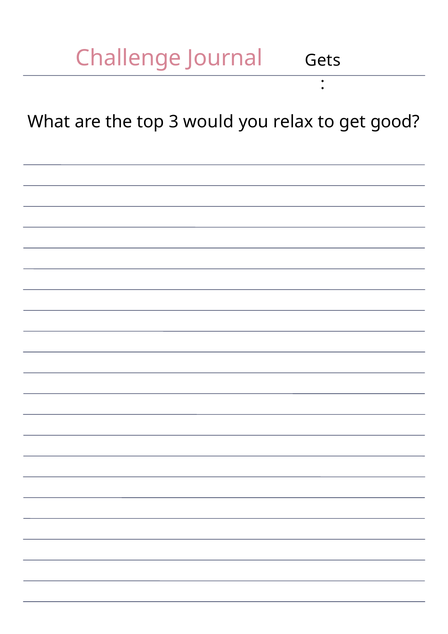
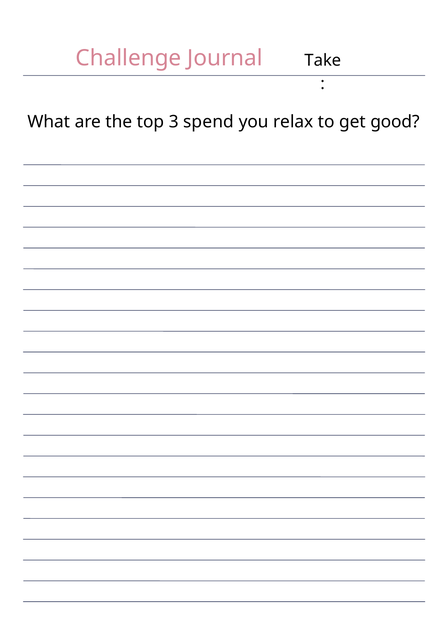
Gets: Gets -> Take (323, 60)
would: would -> spend (209, 122)
